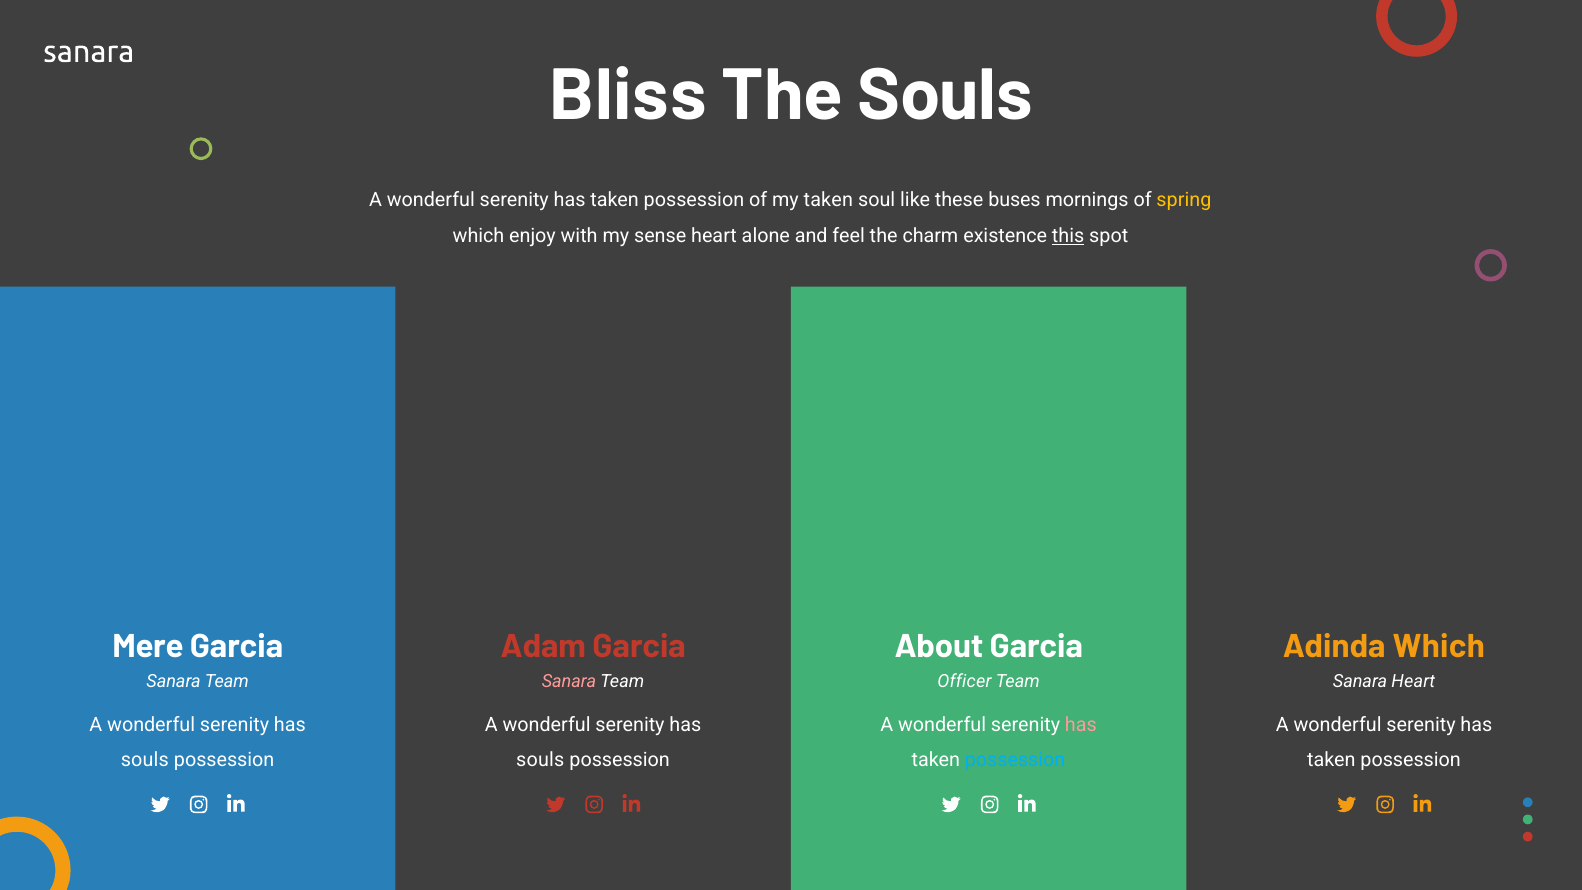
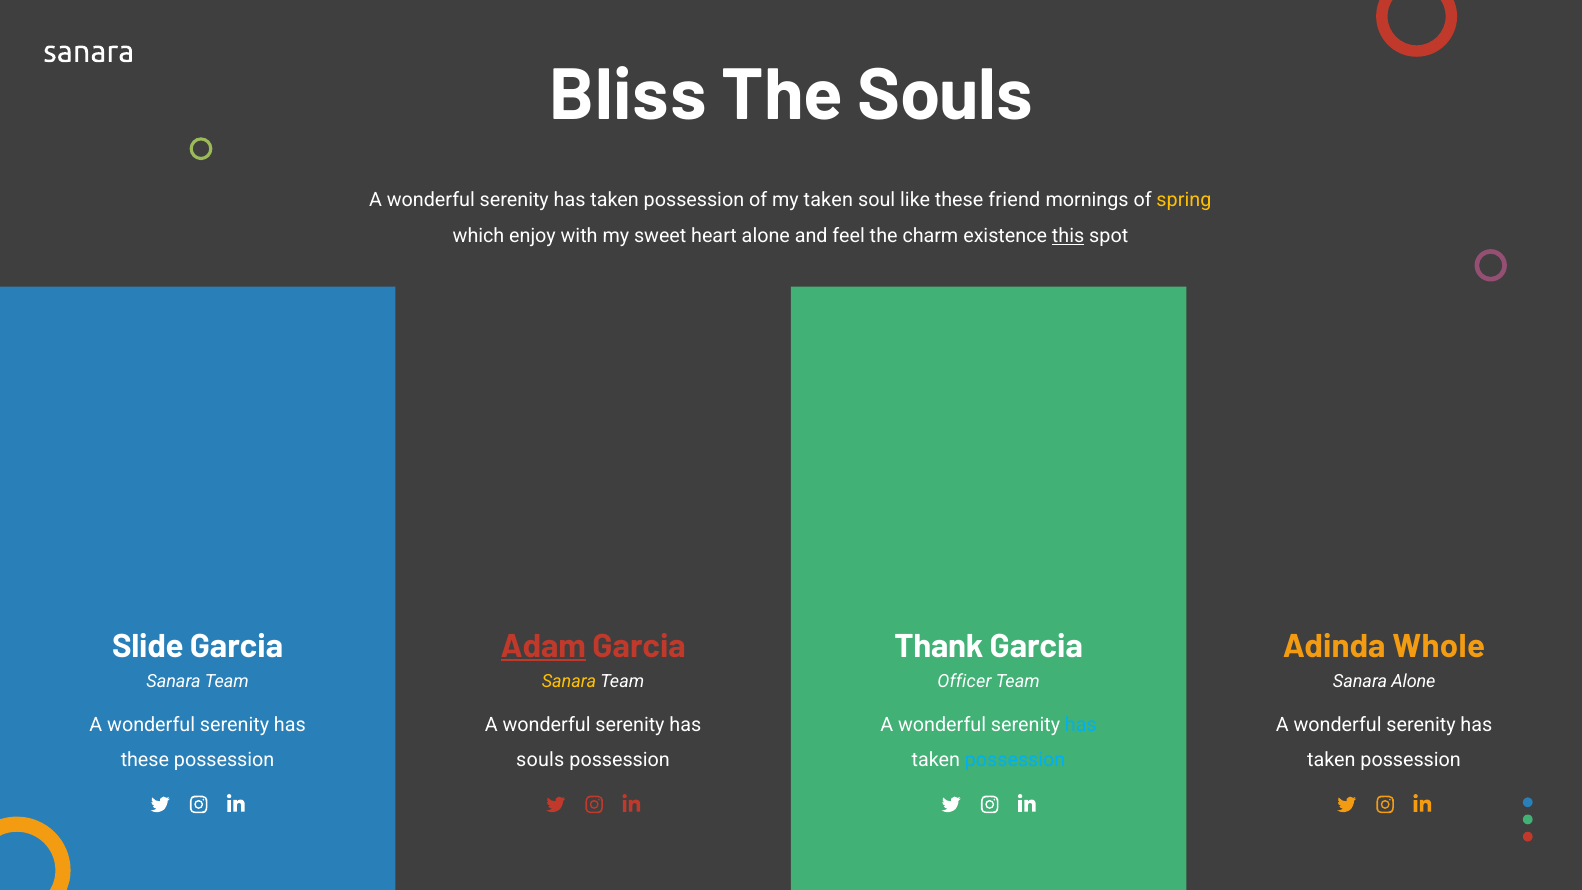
buses: buses -> friend (1014, 200)
sense: sense -> sweet (660, 236)
Mere: Mere -> Slide (148, 646)
Adam underline: none -> present (543, 646)
About: About -> Thank (939, 646)
Adinda Which: Which -> Whole (1439, 646)
Sanara colour: pink -> yellow (569, 682)
Sanara Heart: Heart -> Alone (1413, 682)
has colour: pink -> light blue (1081, 724)
souls: souls -> these (145, 760)
